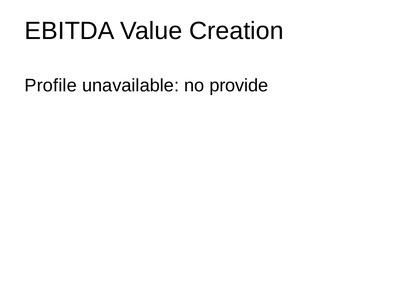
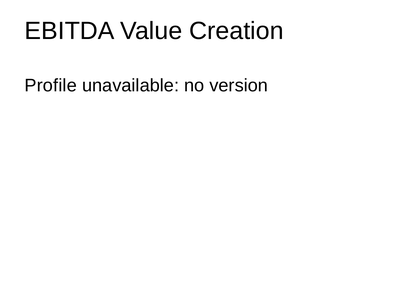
provide: provide -> version (239, 86)
